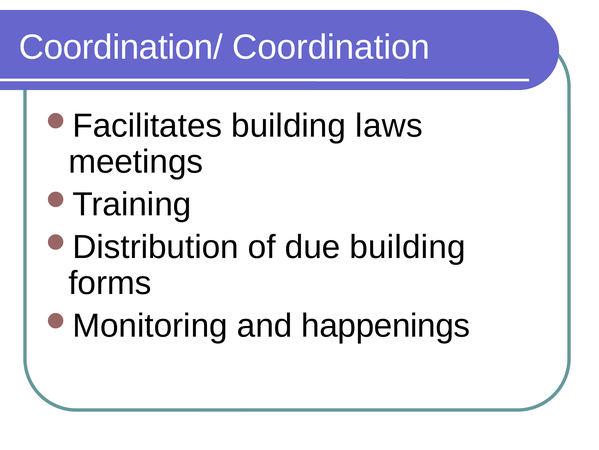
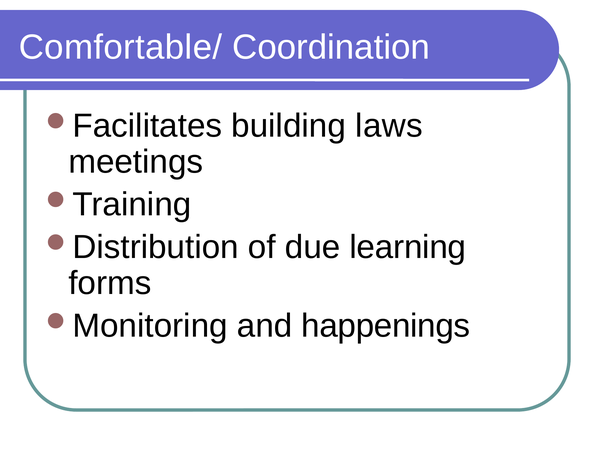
Coordination/: Coordination/ -> Comfortable/ (120, 47)
due building: building -> learning (408, 247)
